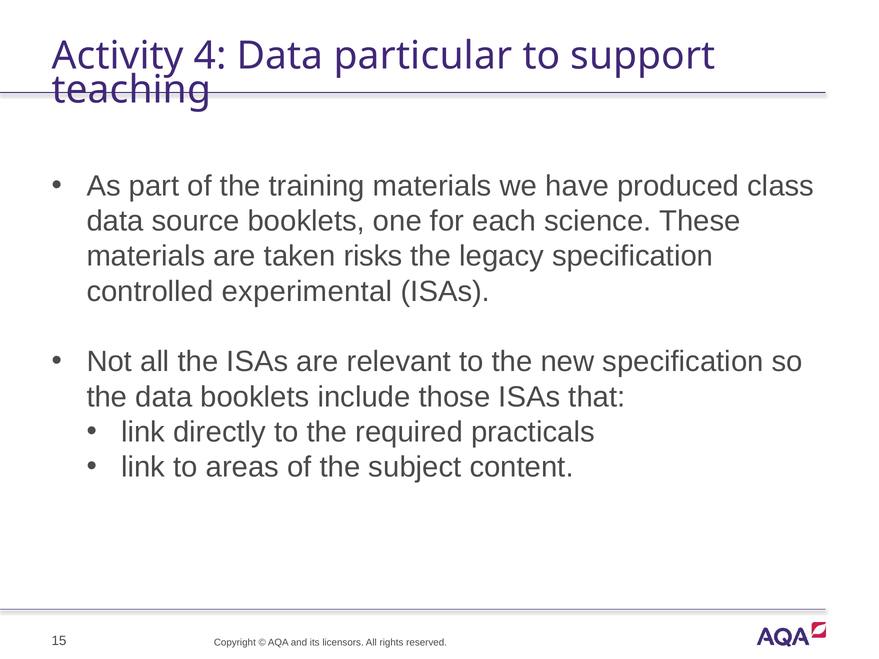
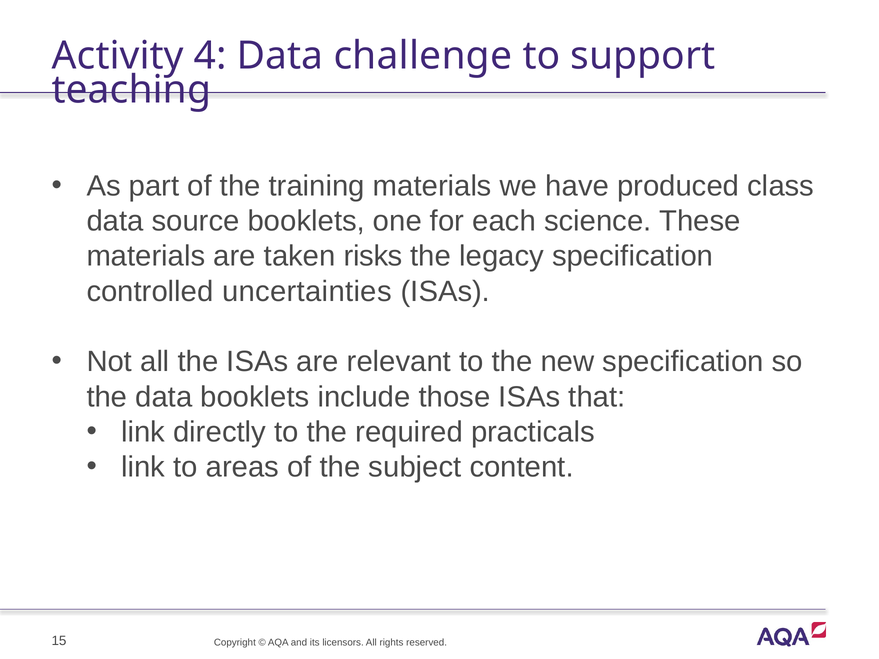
particular: particular -> challenge (423, 56)
experimental: experimental -> uncertainties (307, 292)
